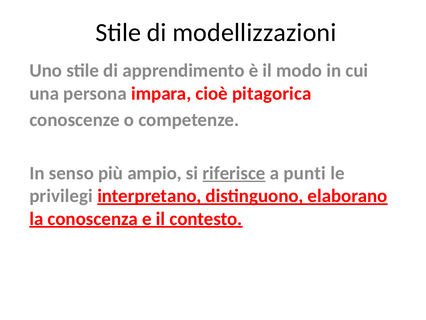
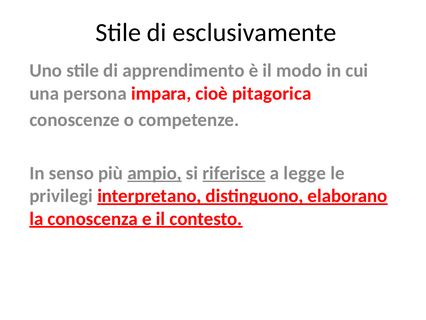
modellizzazioni: modellizzazioni -> esclusivamente (254, 32)
ampio underline: none -> present (155, 173)
punti: punti -> legge (305, 173)
